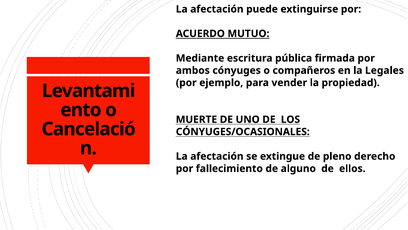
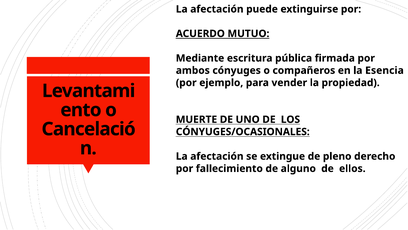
Legales: Legales -> Esencia (384, 70)
